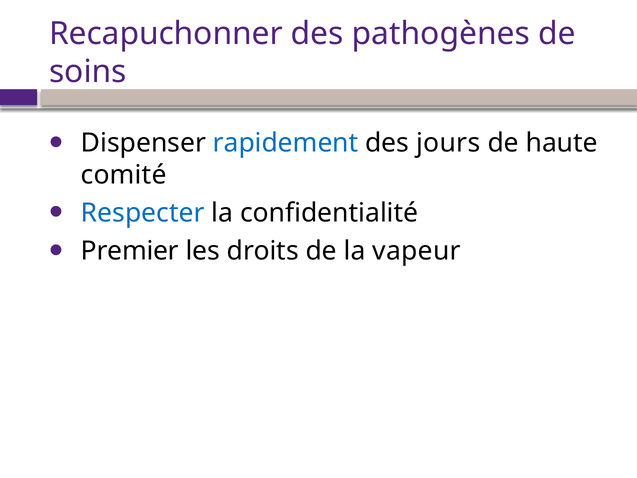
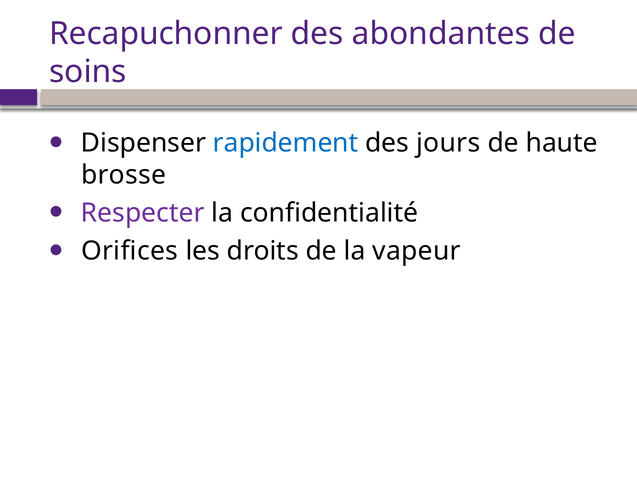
pathogènes: pathogènes -> abondantes (441, 34)
comité: comité -> brosse (124, 175)
Respecter colour: blue -> purple (143, 213)
Premier: Premier -> Orifices (130, 251)
